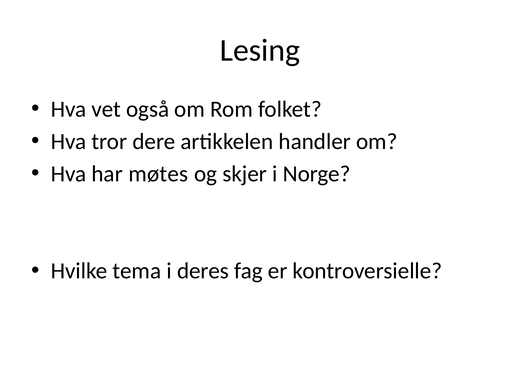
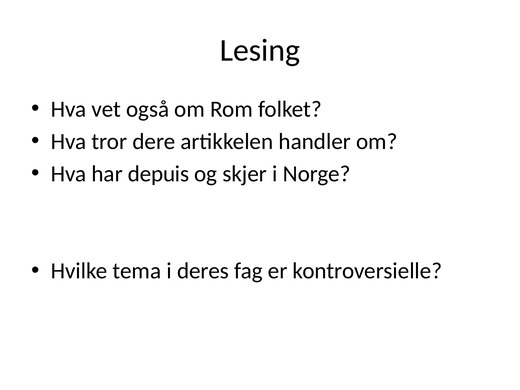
møtes: møtes -> depuis (159, 174)
